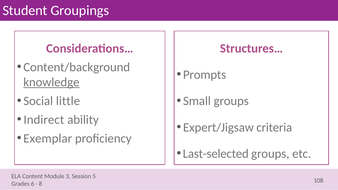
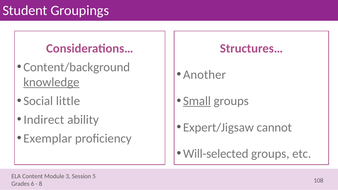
Prompts: Prompts -> Another (204, 75)
Small underline: none -> present (197, 101)
criteria: criteria -> cannot (274, 127)
Last-selected: Last-selected -> Will-selected (216, 154)
